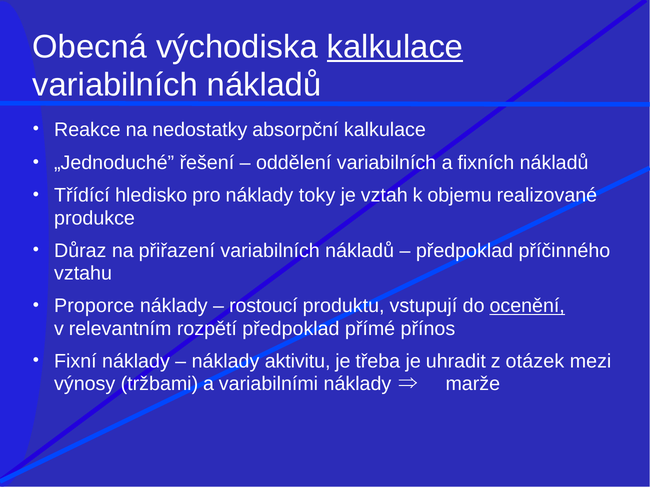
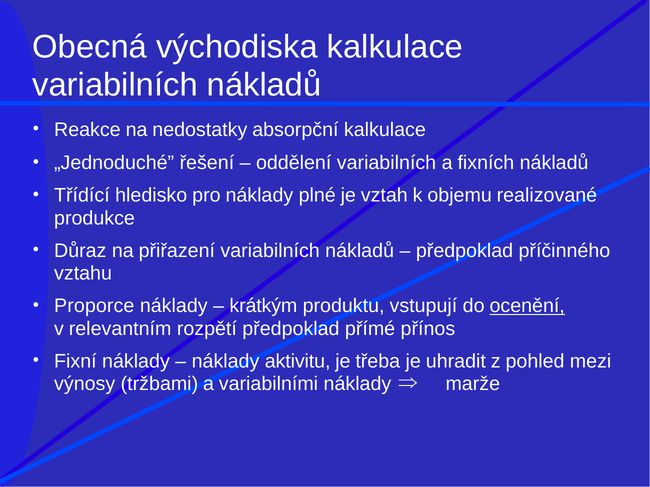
kalkulace underline: present -> none (395, 47)
toky: toky -> plné (317, 196)
rostoucí: rostoucí -> krátkým (263, 306)
otázek: otázek -> pohled (535, 362)
